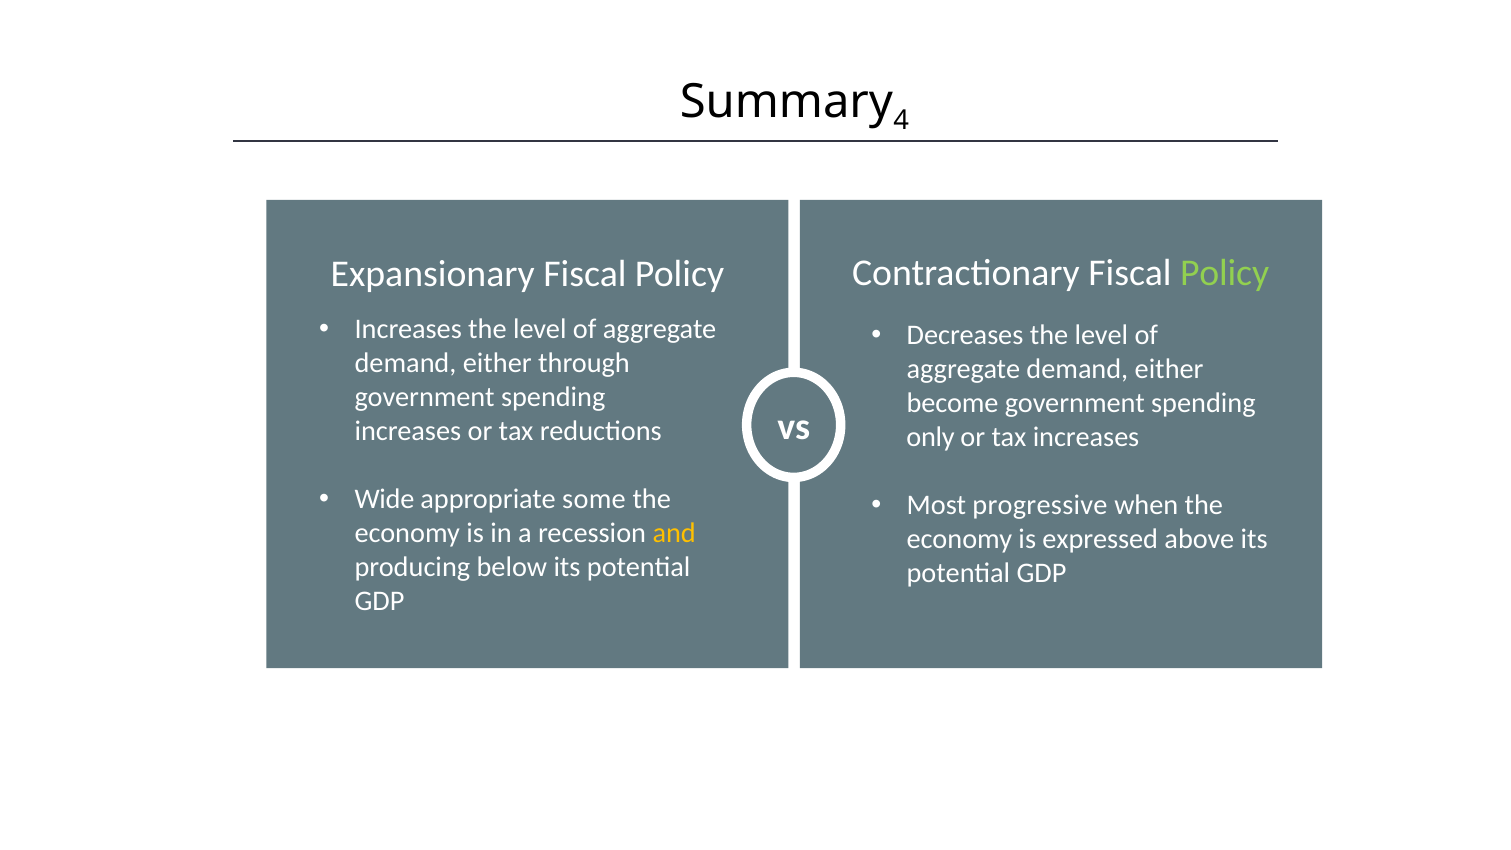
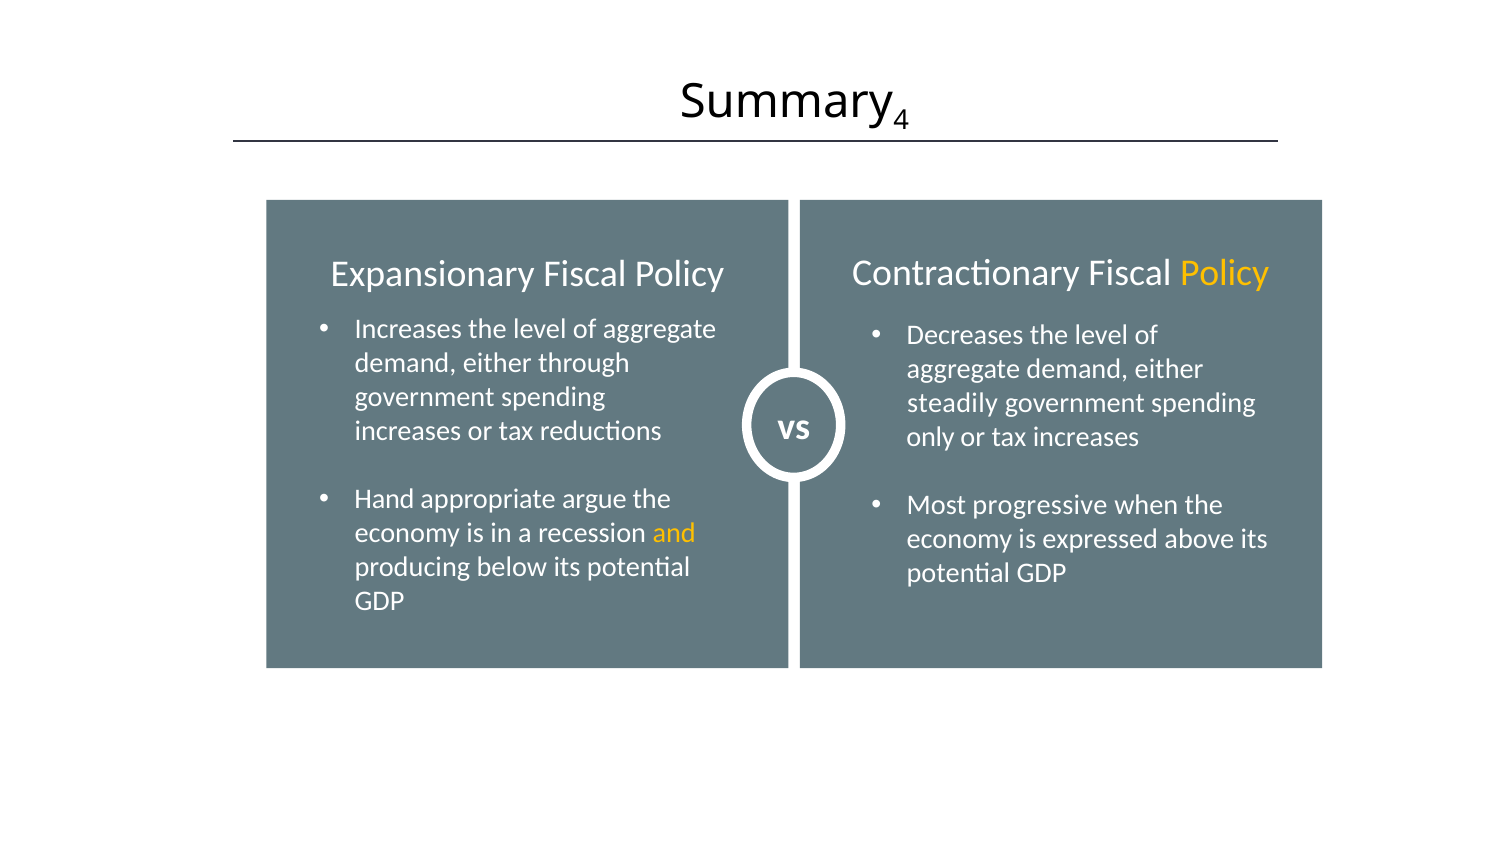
Policy colour: light green -> yellow (1225, 273)
become: become -> steadily (952, 404)
Wide: Wide -> Hand (384, 499)
some: some -> argue (594, 499)
